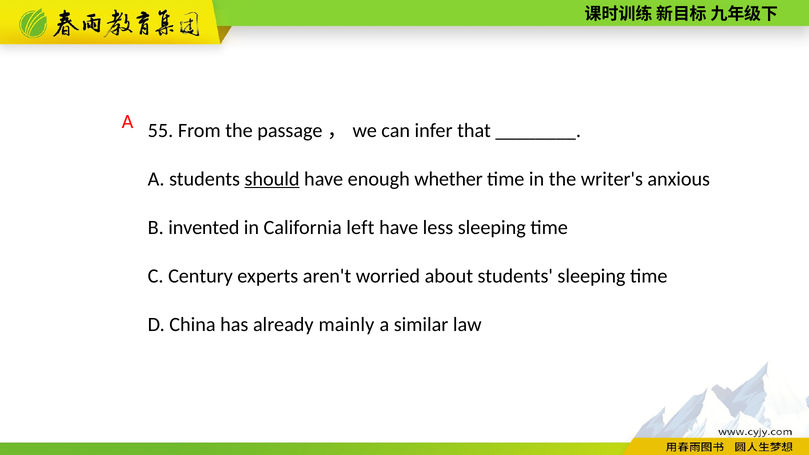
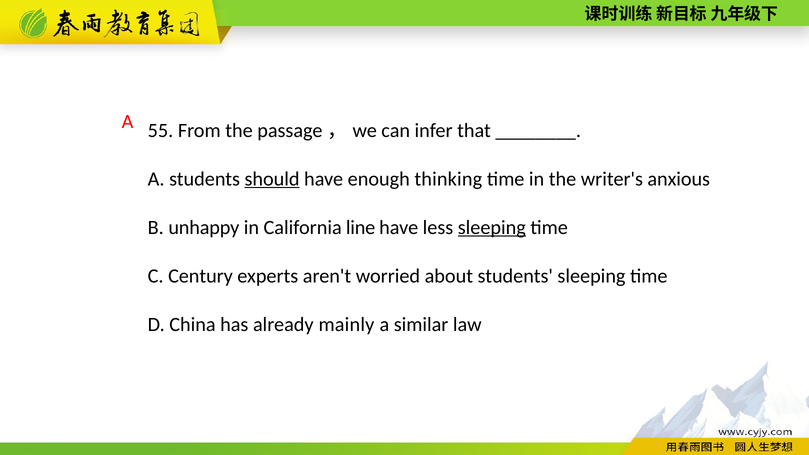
whether: whether -> thinking (448, 179)
invented: invented -> unhappy (204, 227)
left: left -> line (361, 227)
sleeping underline: none -> present (492, 227)
